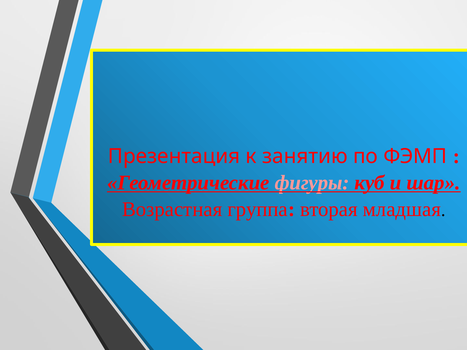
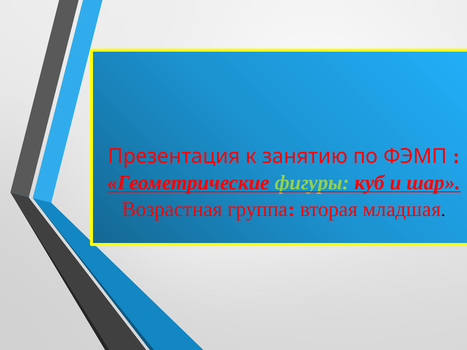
фигуры colour: pink -> light green (312, 183)
